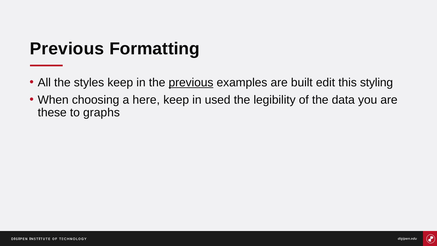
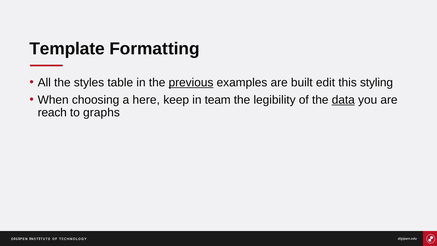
Previous: Previous -> Template (67, 49)
styles keep: keep -> table (120, 82)
used: used -> team (218, 100)
data underline: none -> present (343, 100)
these: these -> reach (52, 112)
